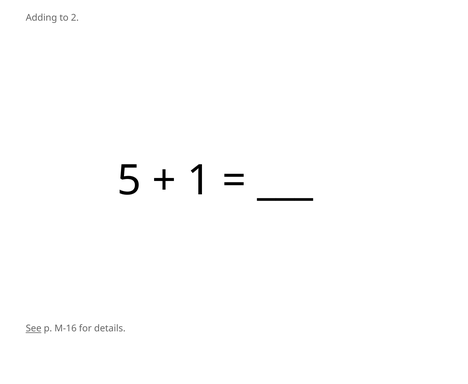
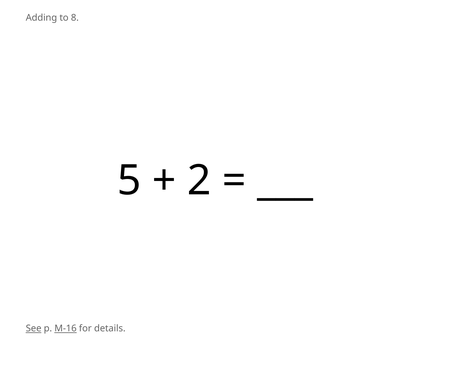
2: 2 -> 8 (75, 18)
1: 1 -> 2 (199, 181)
M-16 underline: none -> present (66, 328)
